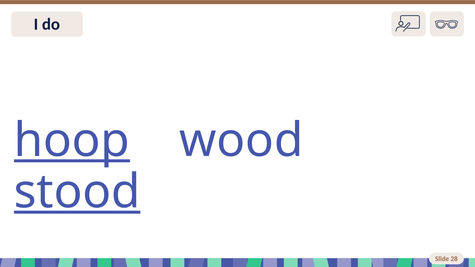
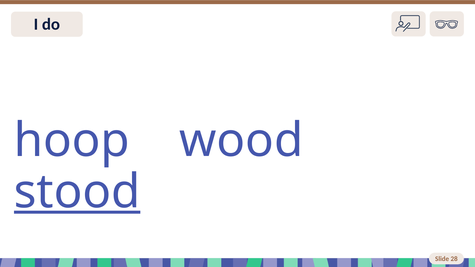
hoop underline: present -> none (72, 141)
